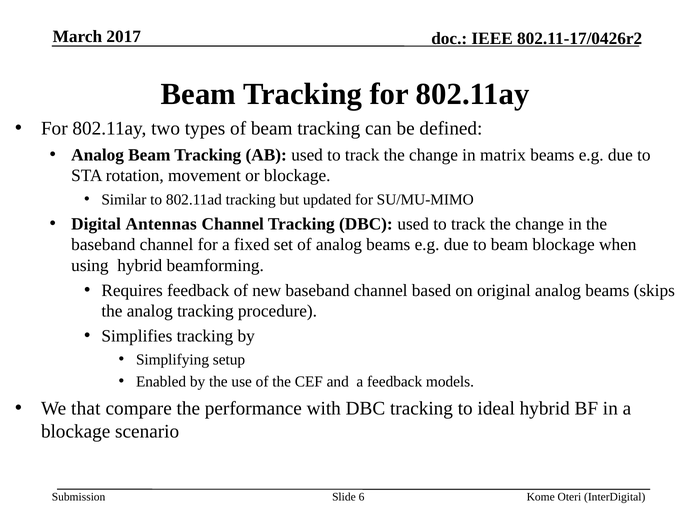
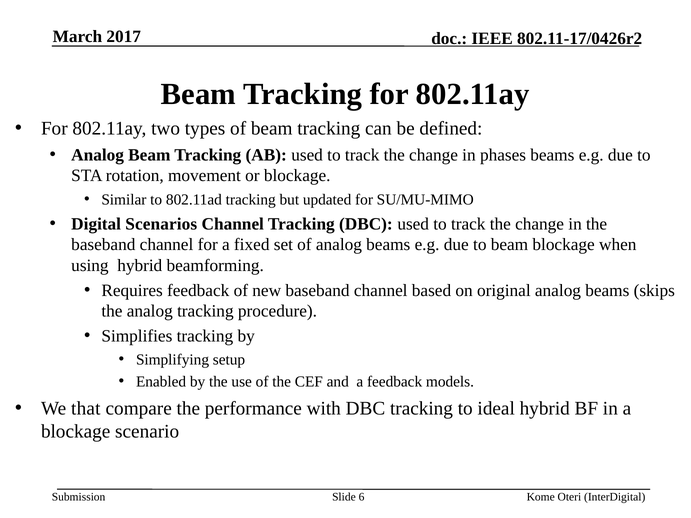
matrix: matrix -> phases (503, 155)
Antennas: Antennas -> Scenarios (161, 224)
